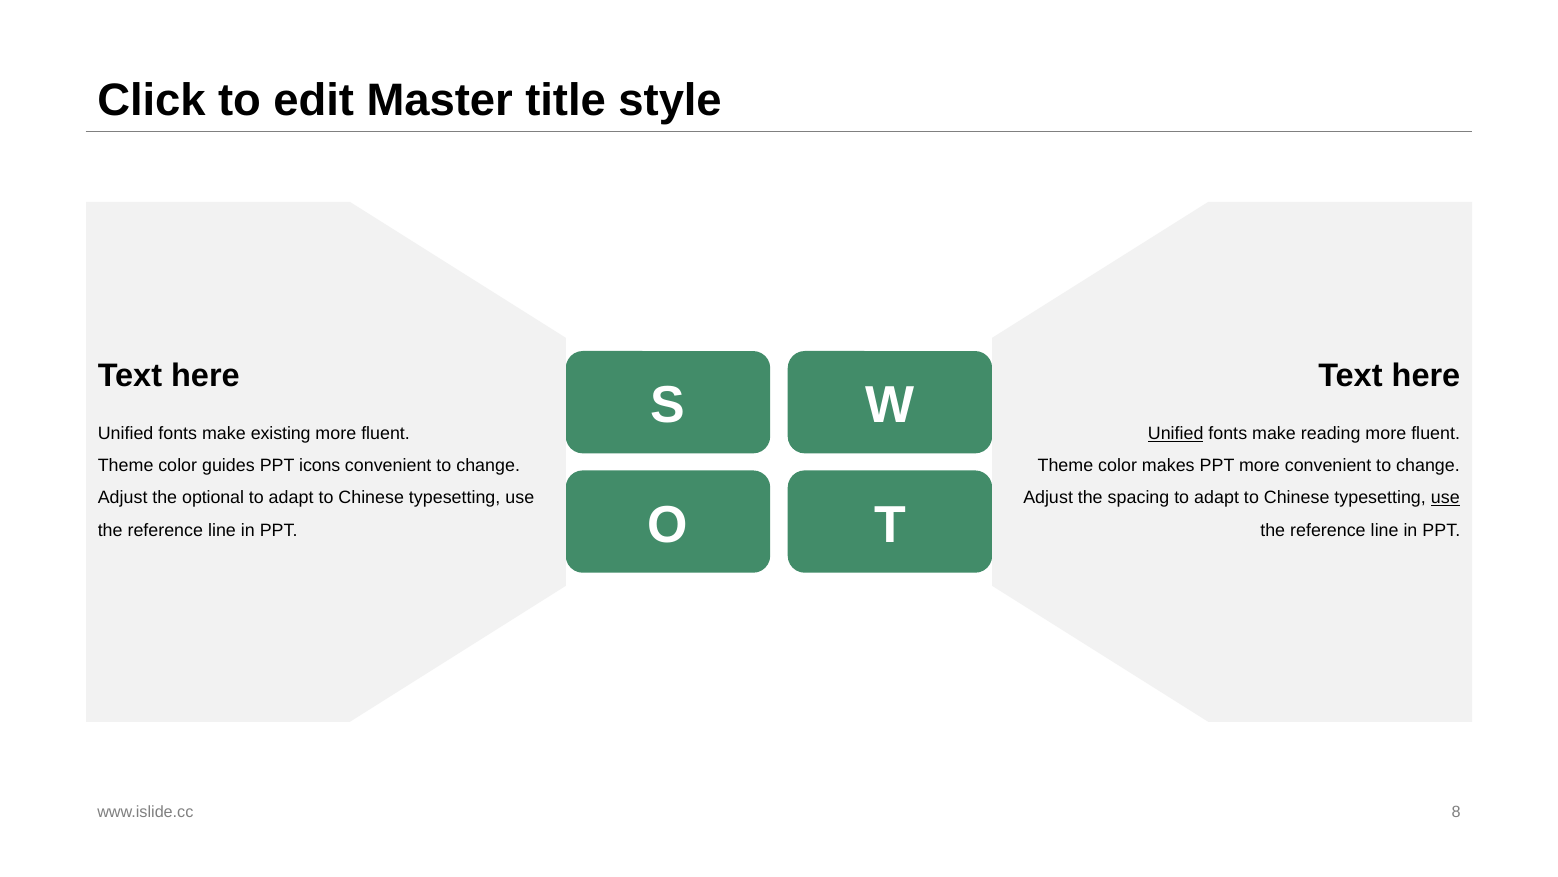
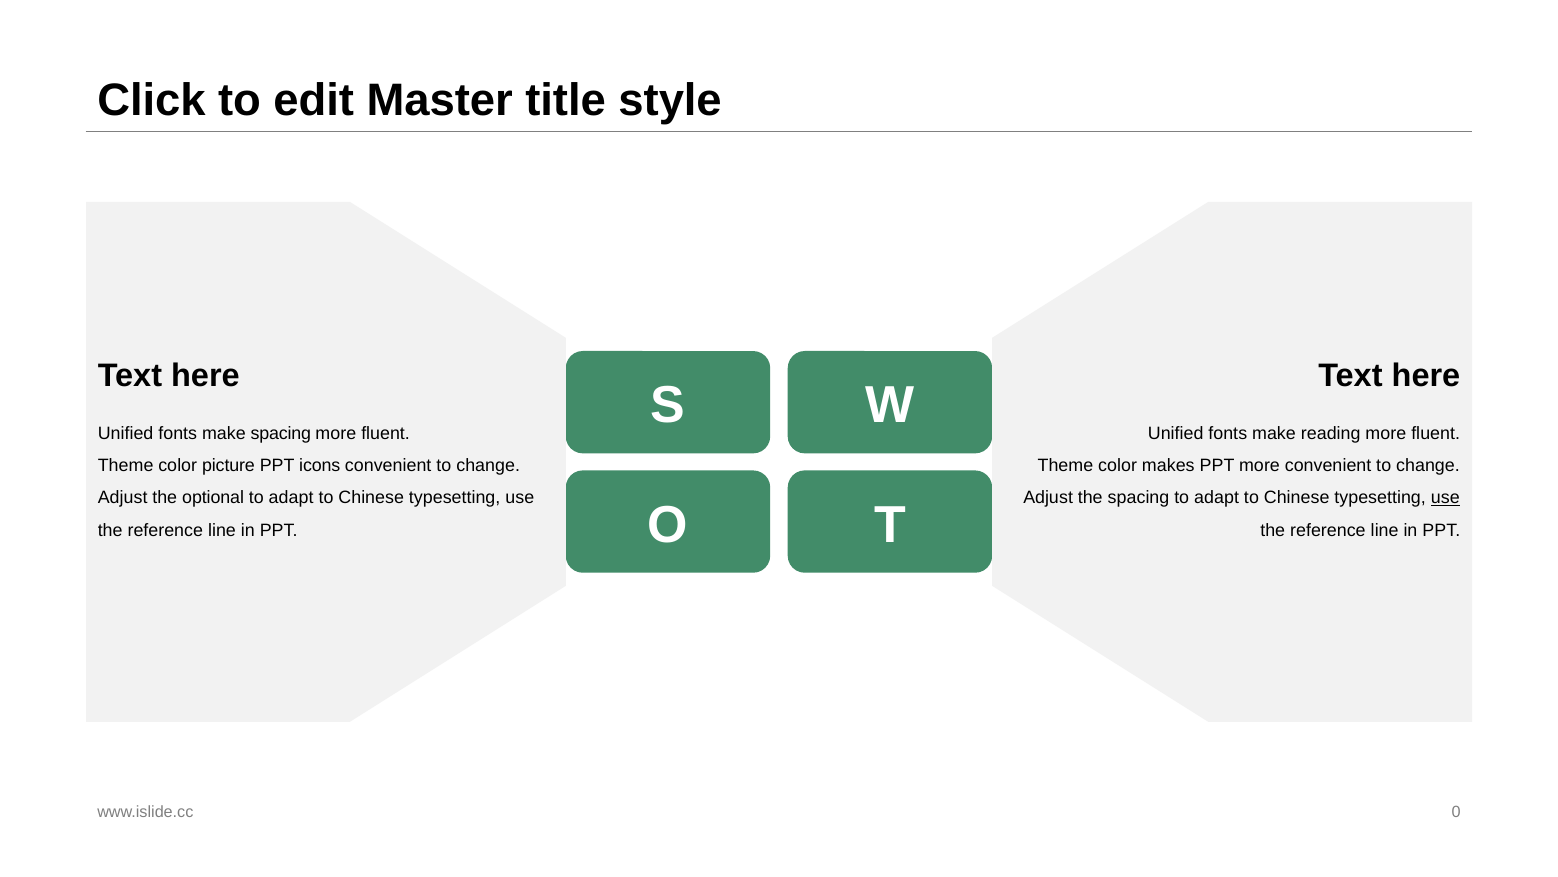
make existing: existing -> spacing (281, 433)
Unified underline: present -> none (1176, 433)
guides: guides -> picture (228, 465)
8: 8 -> 0 (1456, 812)
